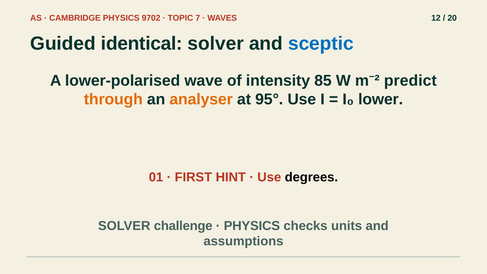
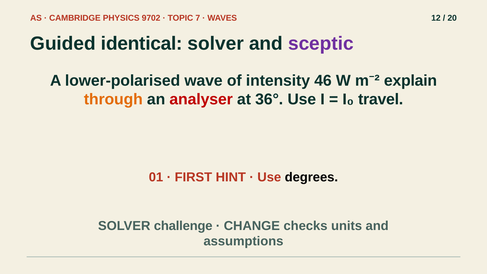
sceptic colour: blue -> purple (321, 43)
85: 85 -> 46 (323, 81)
predict: predict -> explain (410, 81)
analyser colour: orange -> red (201, 99)
95°: 95° -> 36° (269, 99)
lower: lower -> travel (381, 99)
PHYSICS: PHYSICS -> CHANGE (252, 226)
